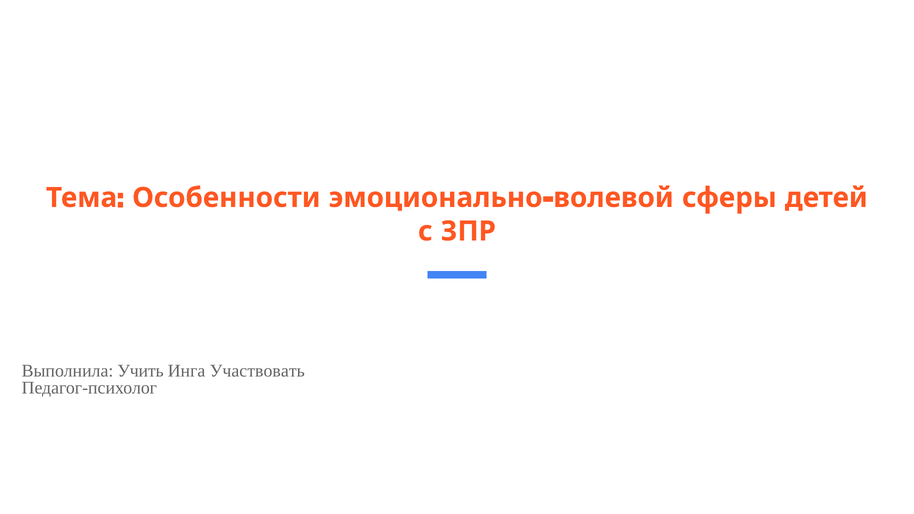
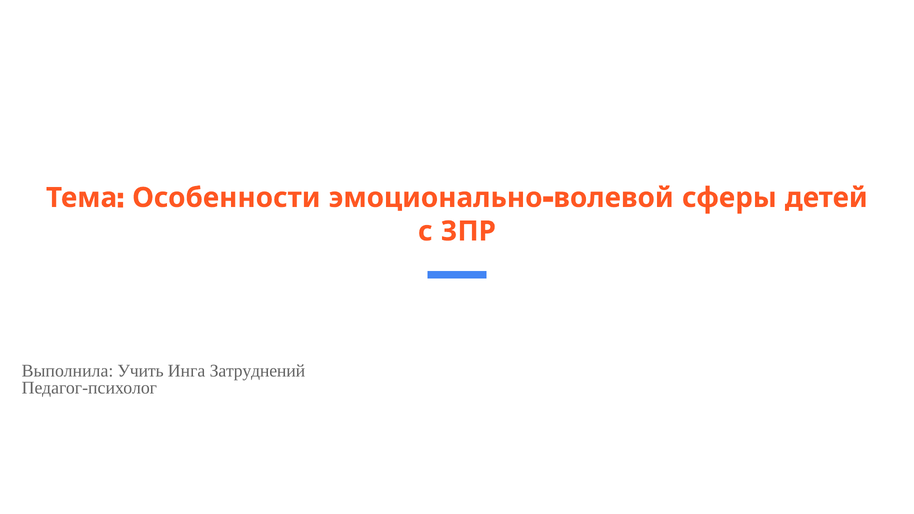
Участвовать: Участвовать -> Затруднений (257, 371)
